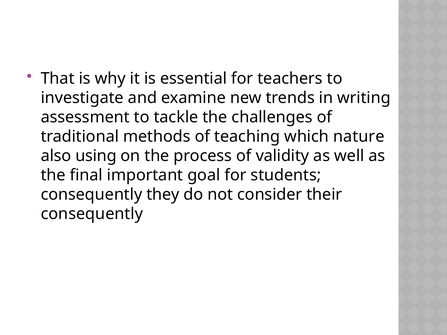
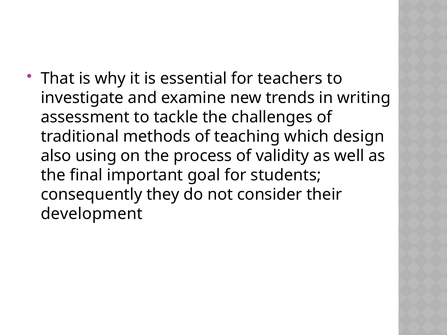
nature: nature -> design (359, 137)
consequently: consequently -> development (92, 214)
